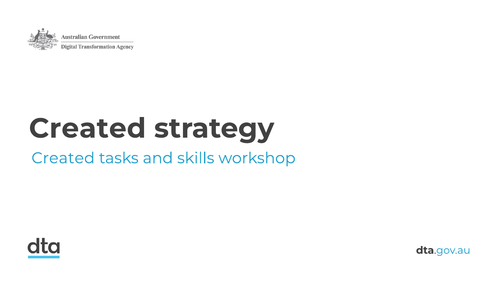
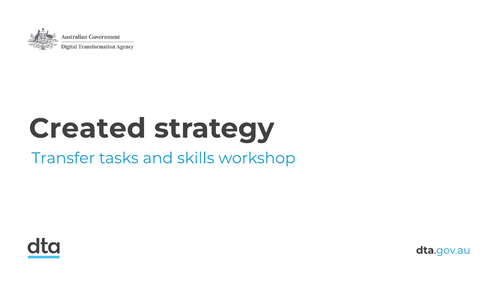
Created: Created -> Transfer (63, 158)
